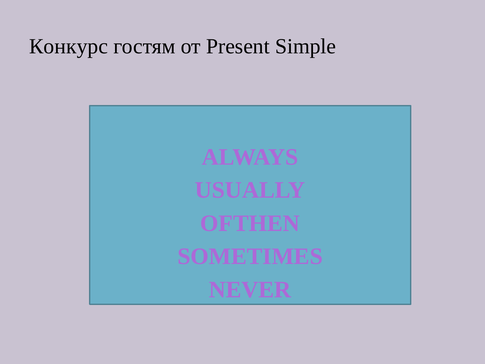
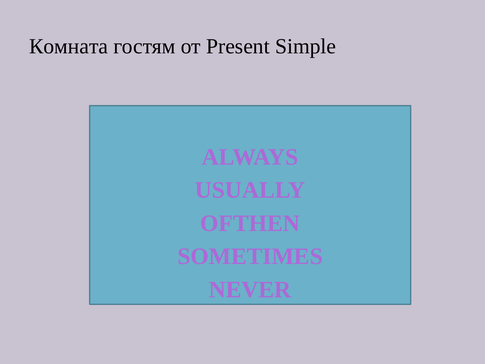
Конкурс: Конкурс -> Комната (69, 46)
